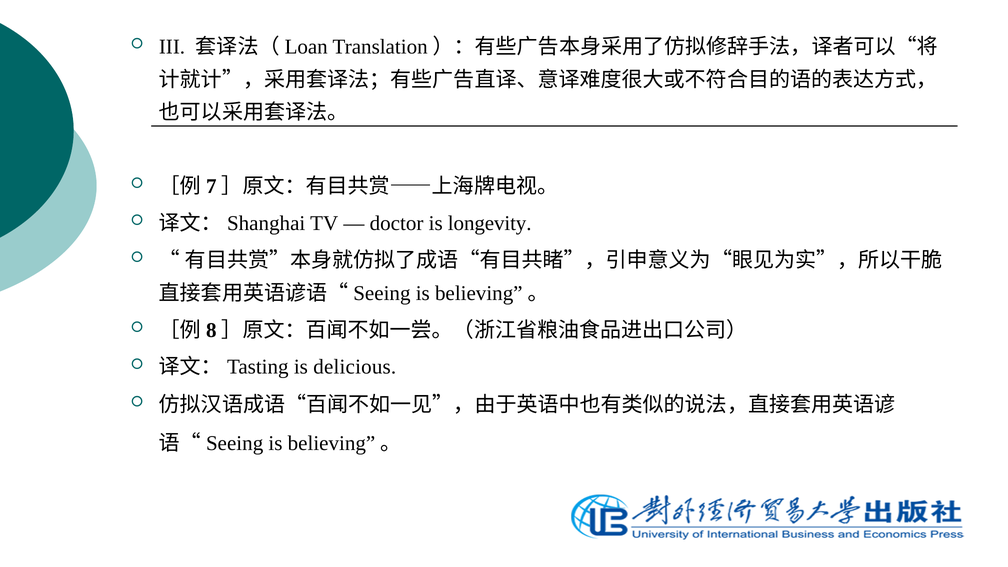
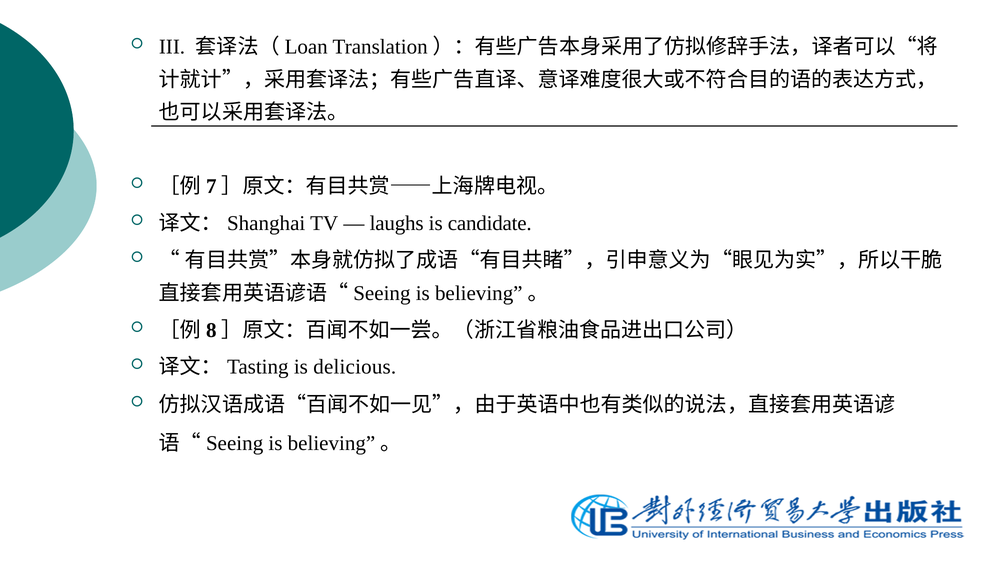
doctor: doctor -> laughs (397, 223)
longevity: longevity -> candidate (490, 223)
